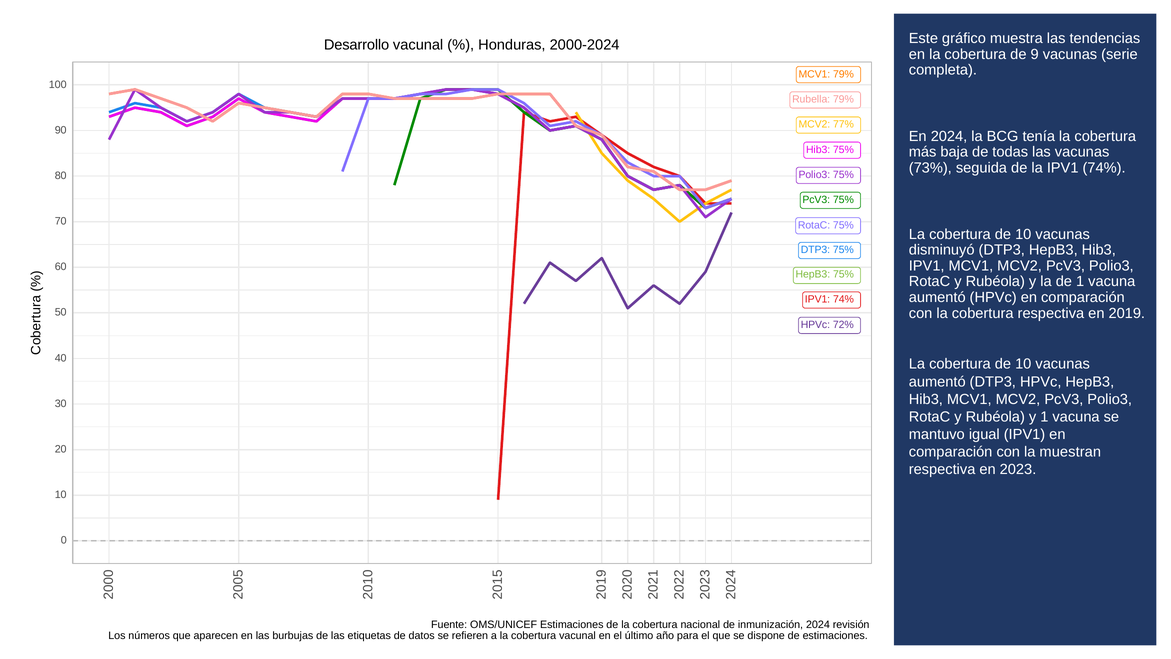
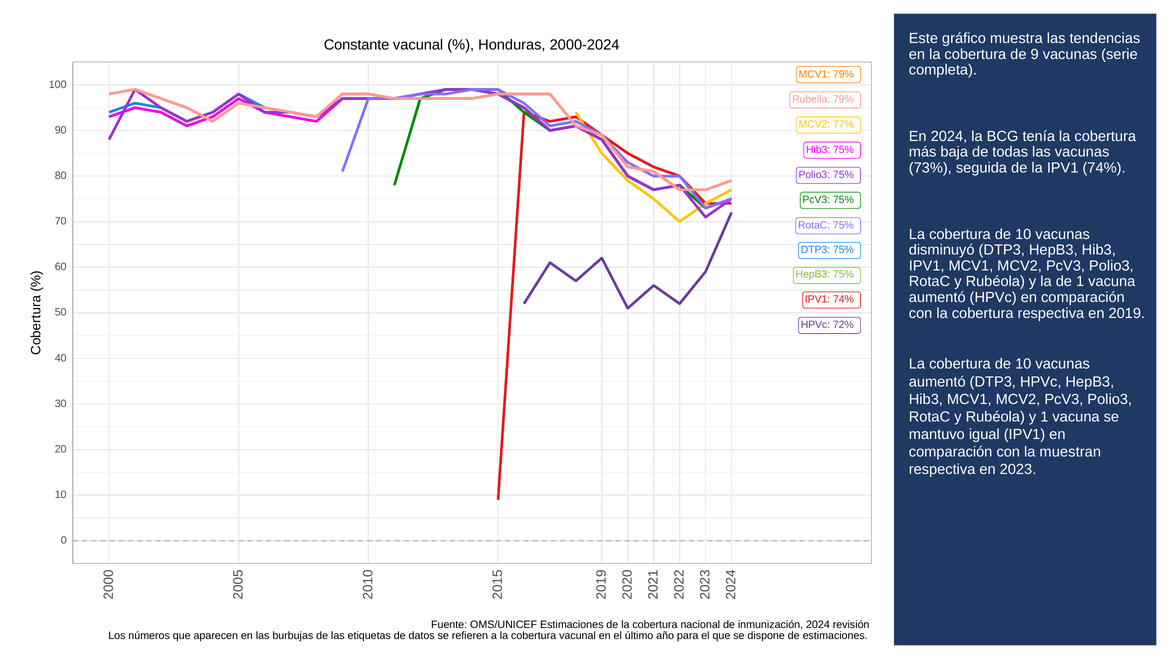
Desarrollo: Desarrollo -> Constante (357, 45)
